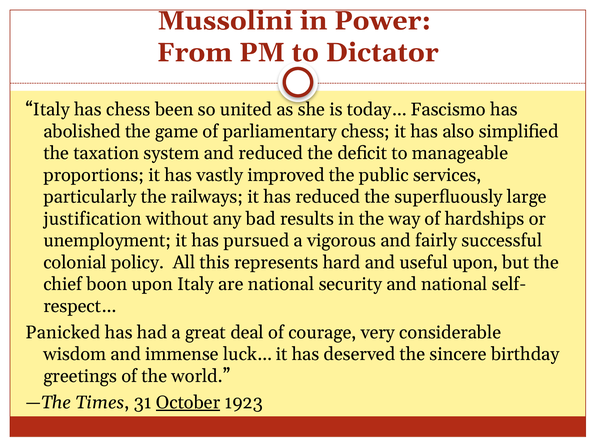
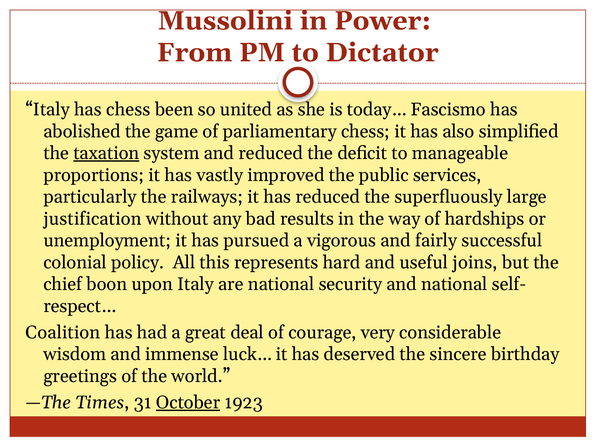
taxation underline: none -> present (106, 153)
useful upon: upon -> joins (475, 262)
Panicked: Panicked -> Coalition (63, 332)
